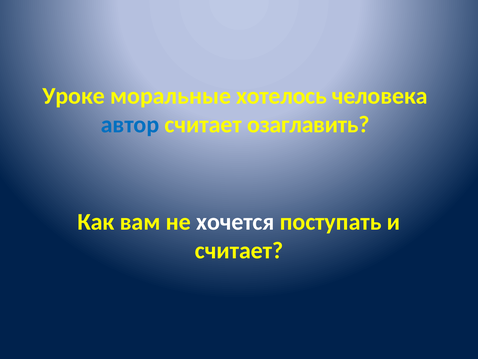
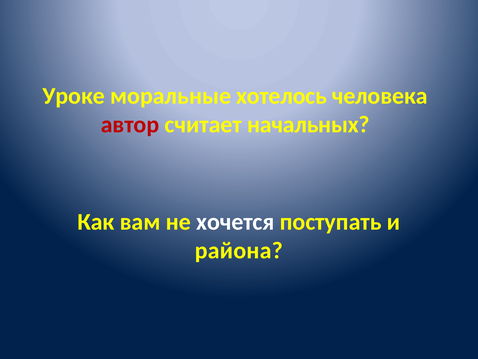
автор colour: blue -> red (130, 124)
озаглавить: озаглавить -> начальных (308, 124)
считает: считает -> района (239, 250)
